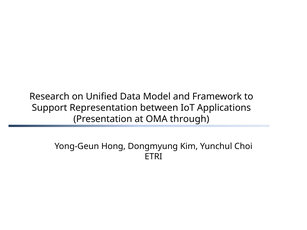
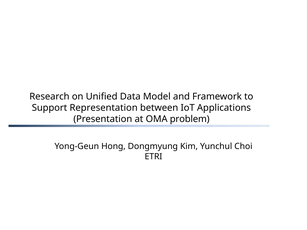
through: through -> problem (190, 119)
